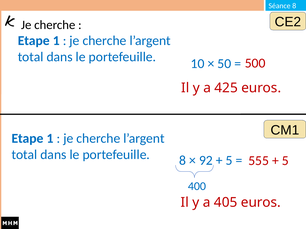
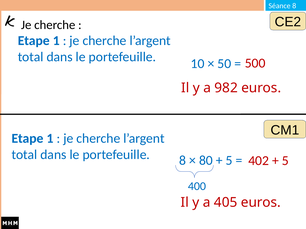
425: 425 -> 982 (226, 88)
92: 92 -> 80 (206, 161)
555: 555 -> 402 (259, 161)
